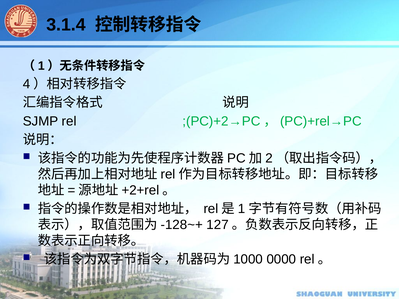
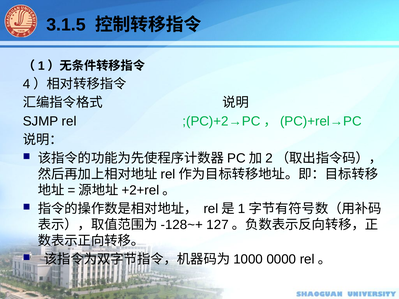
3.1.4: 3.1.4 -> 3.1.5 (66, 25)
